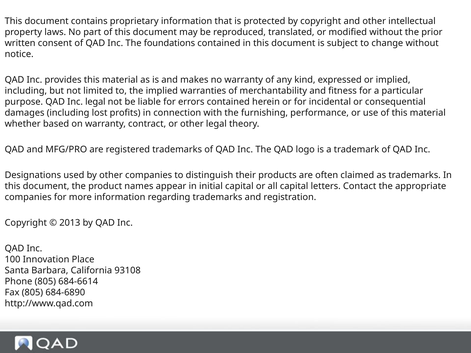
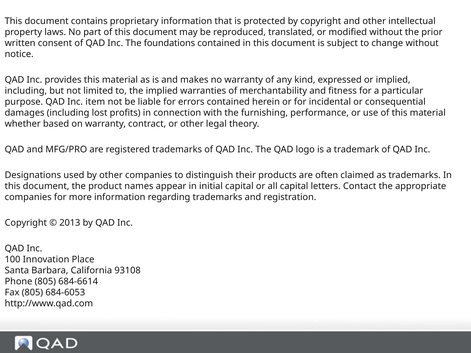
Inc legal: legal -> item (95, 102)
684-6890: 684-6890 -> 684-6053 (65, 293)
